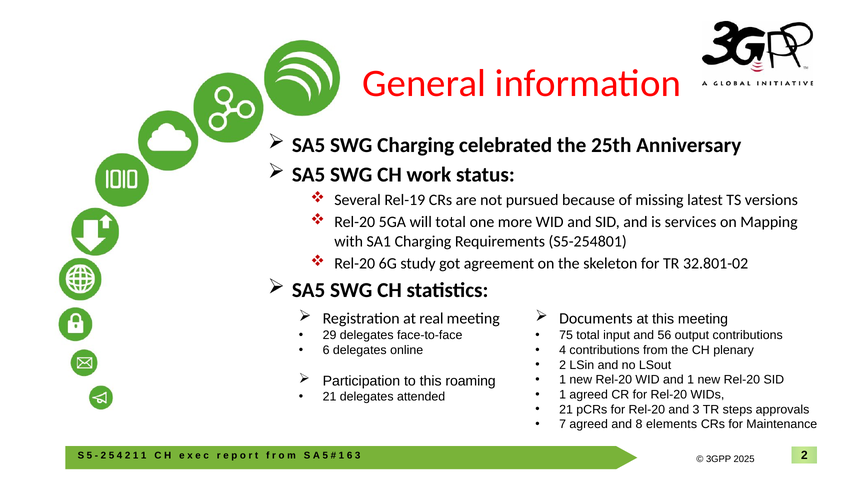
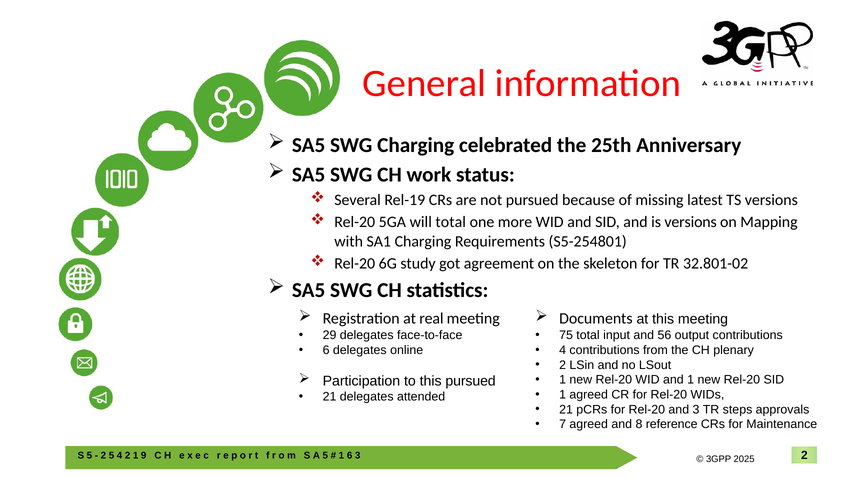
is services: services -> versions (691, 222)
this roaming: roaming -> pursued (471, 381)
elements: elements -> reference (672, 424)
1 1: 1 -> 9 (144, 456)
